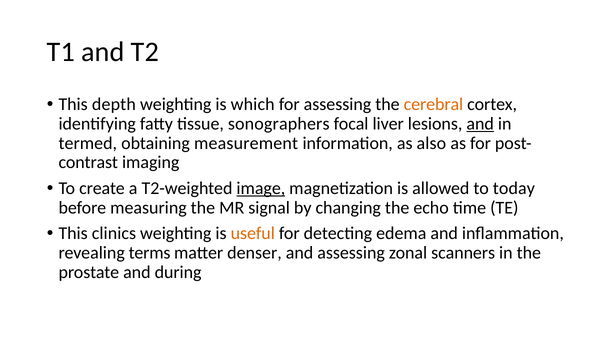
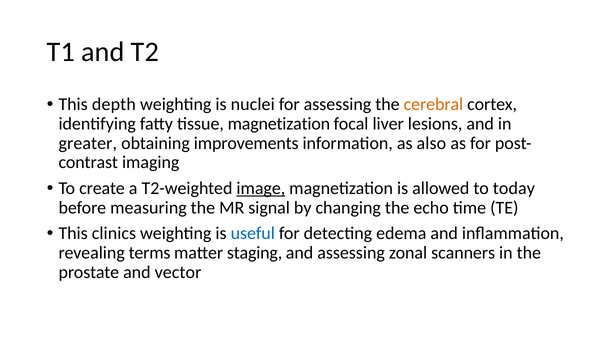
which: which -> nuclei (253, 104)
tissue sonographers: sonographers -> magnetization (279, 123)
and underline: present -> none (480, 123)
termed: termed -> greater (88, 143)
measurement: measurement -> improvements (246, 143)
useful colour: orange -> blue (253, 233)
denser: denser -> staging (255, 253)
during: during -> vector (178, 272)
